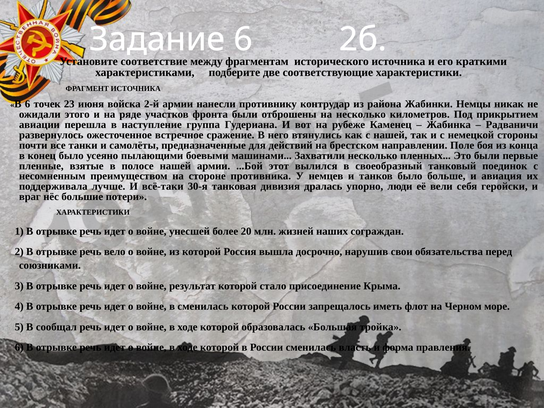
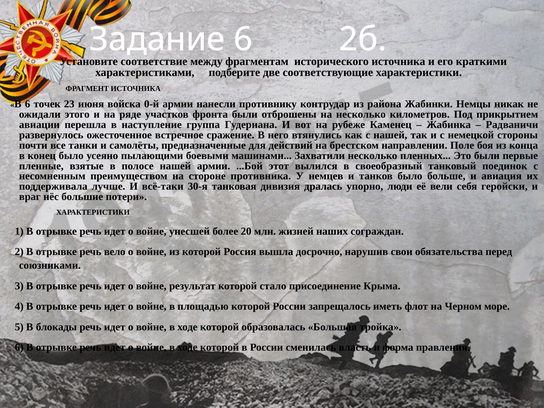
2-й: 2-й -> 0-й (152, 104)
в сменилась: сменилась -> площадью (203, 306)
сообщал: сообщал -> блокады (56, 327)
